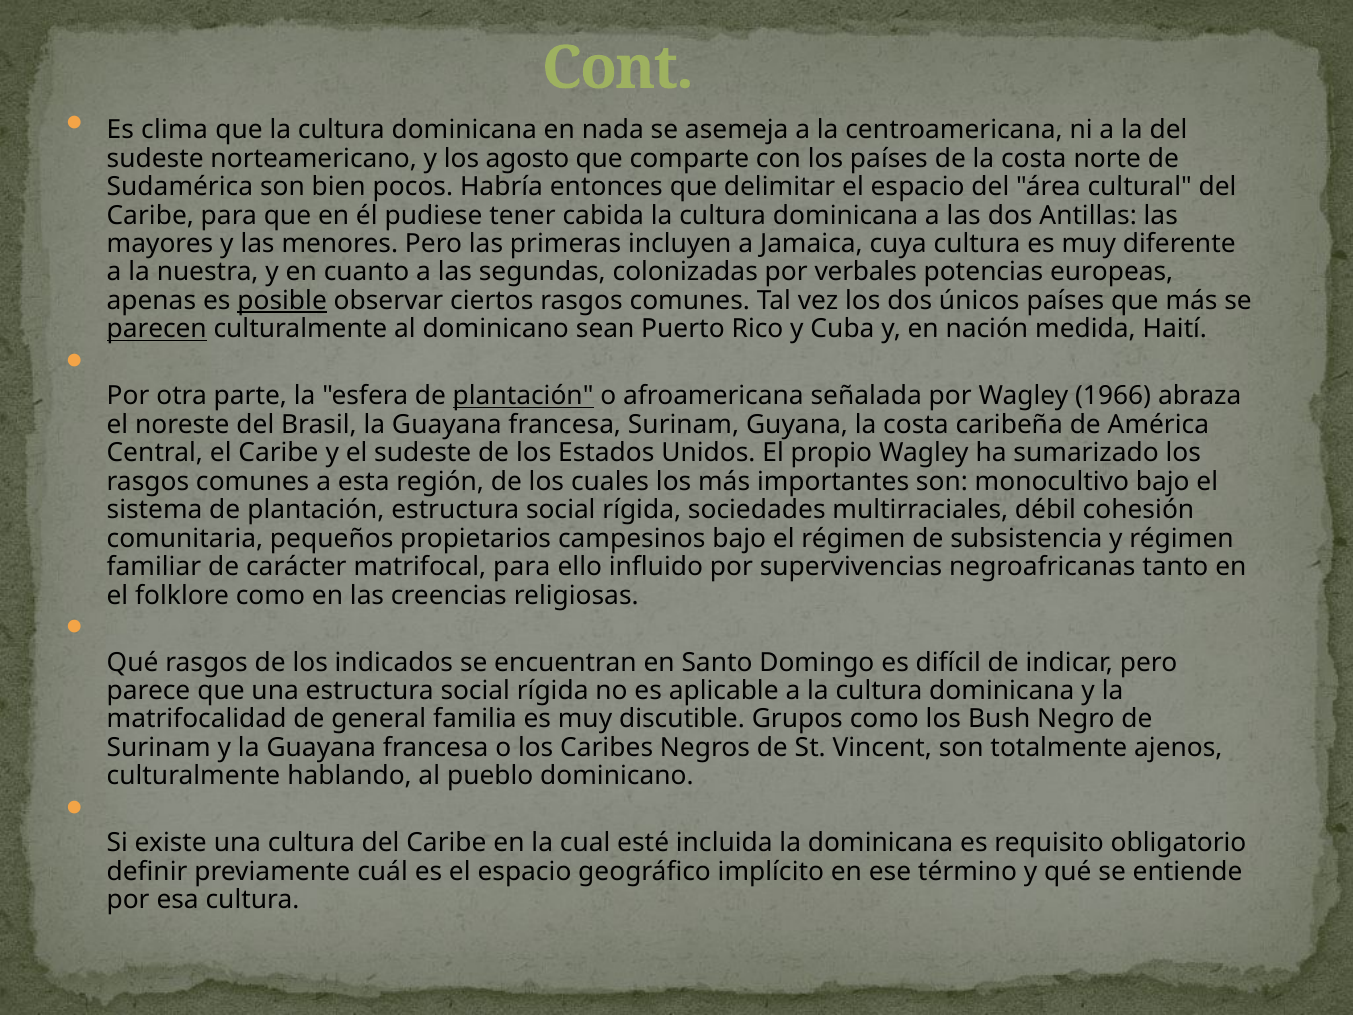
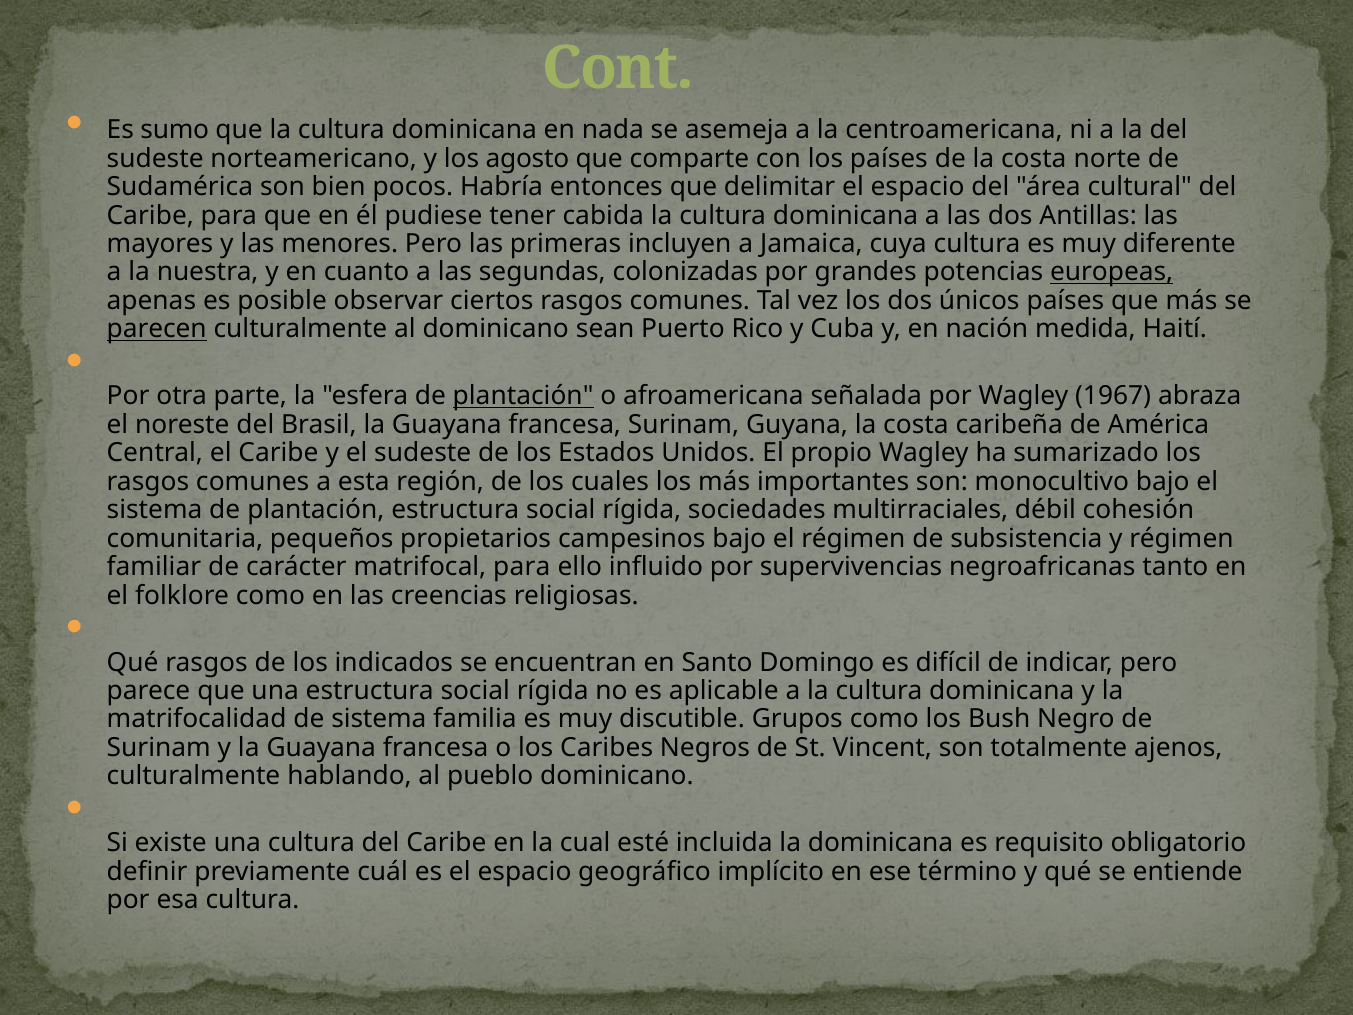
clima: clima -> sumo (175, 130)
verbales: verbales -> grandes (866, 272)
europeas underline: none -> present (1112, 272)
posible underline: present -> none (282, 301)
1966: 1966 -> 1967 (1113, 396)
de general: general -> sistema (379, 719)
